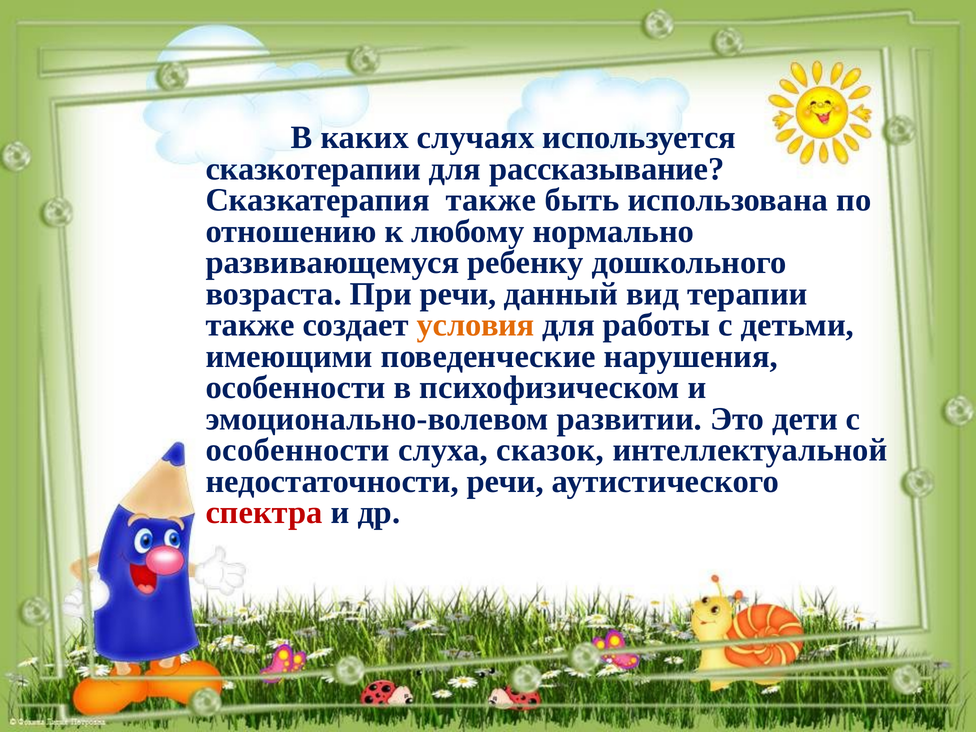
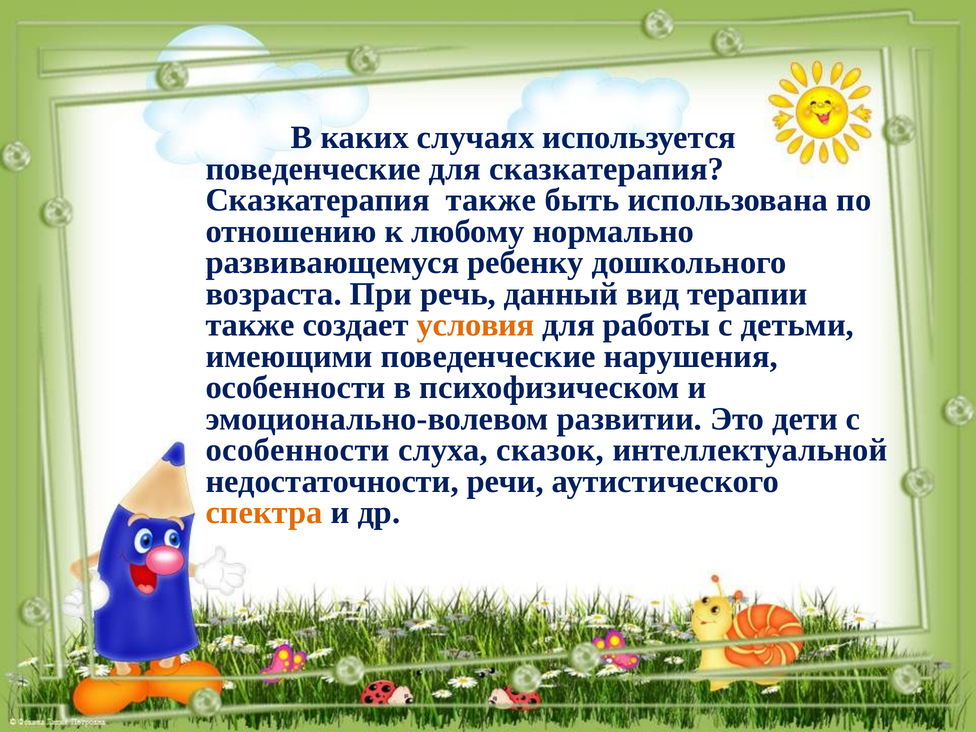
сказкотерапии: сказкотерапии -> поведенческие (313, 169)
для рассказывание: рассказывание -> сказкатерапия (607, 169)
При речи: речи -> речь (458, 294)
спектра colour: red -> orange (264, 513)
